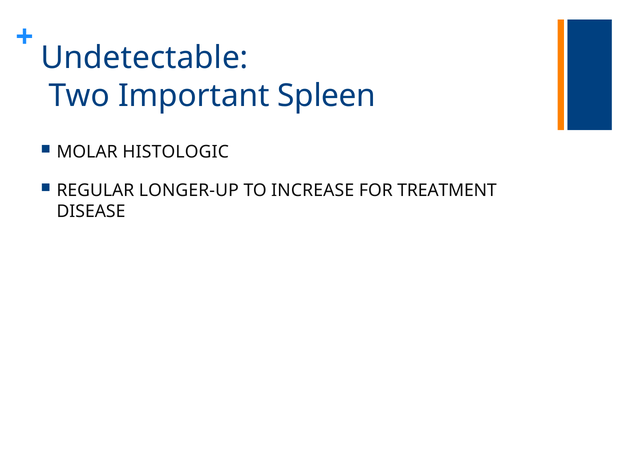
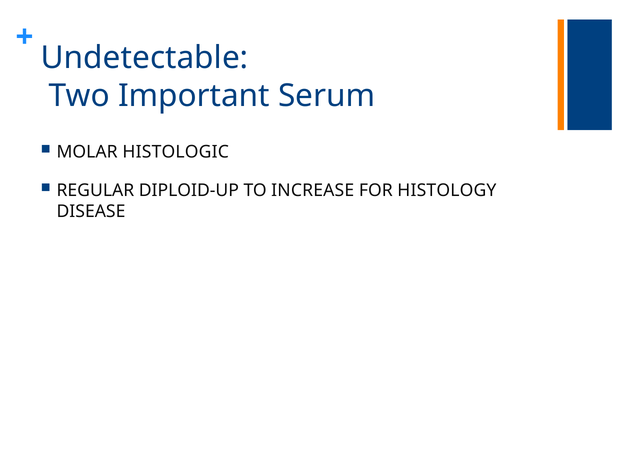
Spleen: Spleen -> Serum (327, 96)
LONGER-UP: LONGER-UP -> DIPLOID-UP (189, 190)
TREATMENT: TREATMENT -> HISTOLOGY (447, 190)
